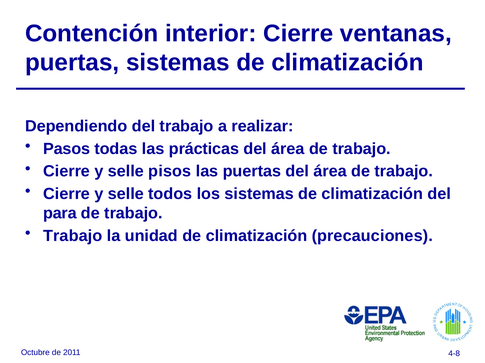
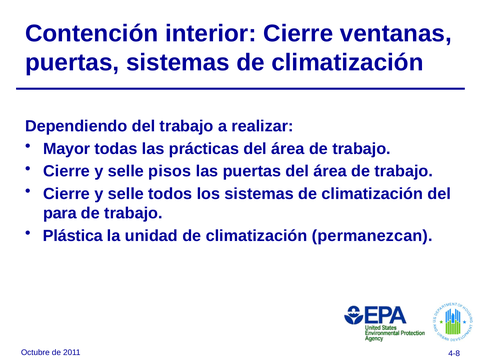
Pasos: Pasos -> Mayor (67, 149)
Trabajo: Trabajo -> Plástica (73, 236)
precauciones: precauciones -> permanezcan (372, 236)
